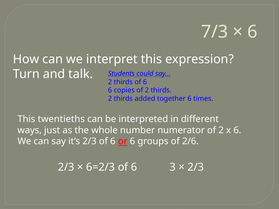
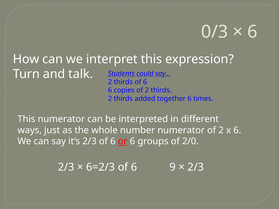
7/3: 7/3 -> 0/3 (215, 32)
This twentieths: twentieths -> numerator (61, 119)
2/6: 2/6 -> 2/0 (190, 141)
3: 3 -> 9 (173, 167)
